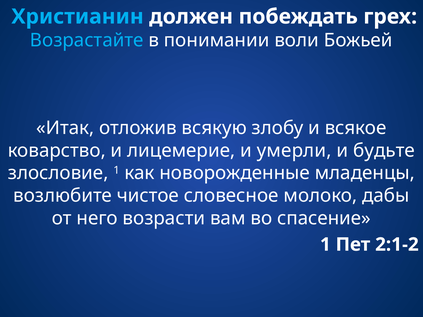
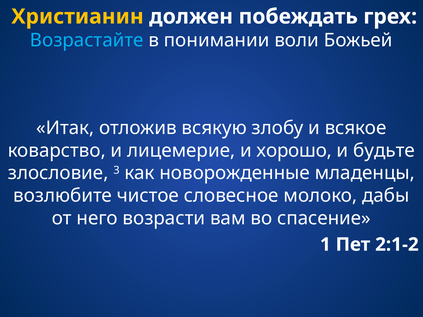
Христианин colour: light blue -> yellow (78, 17)
умерли: умерли -> хорошо (294, 151)
злословие 1: 1 -> 3 (117, 170)
